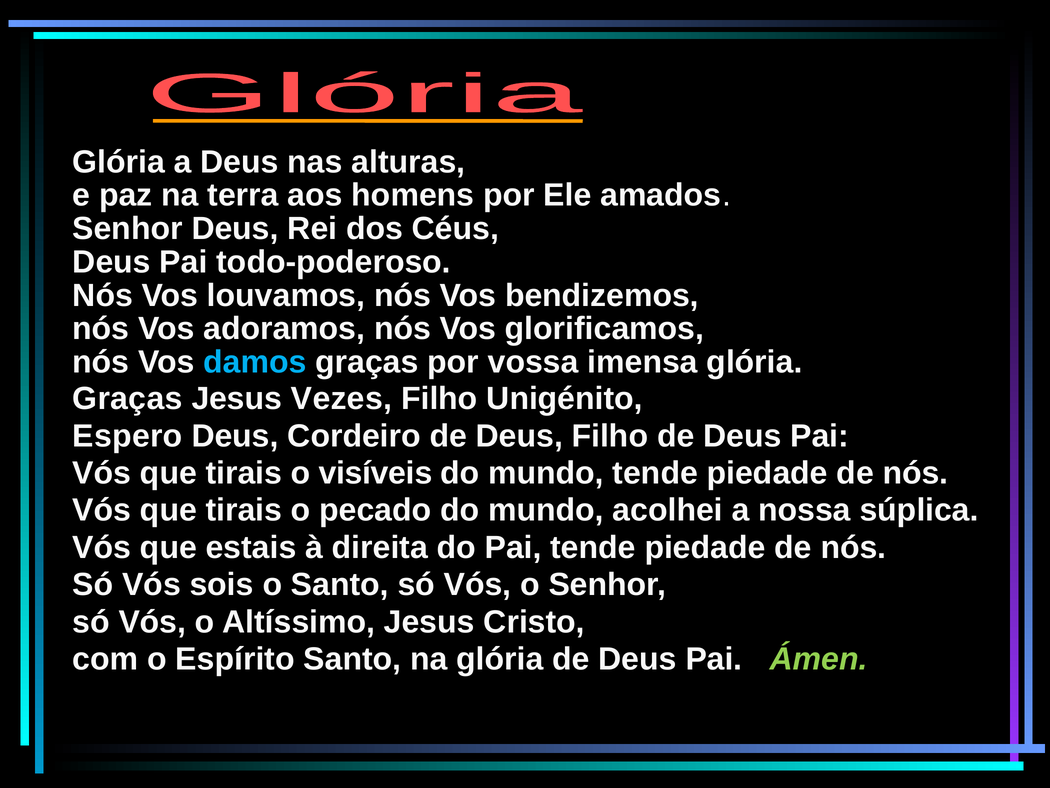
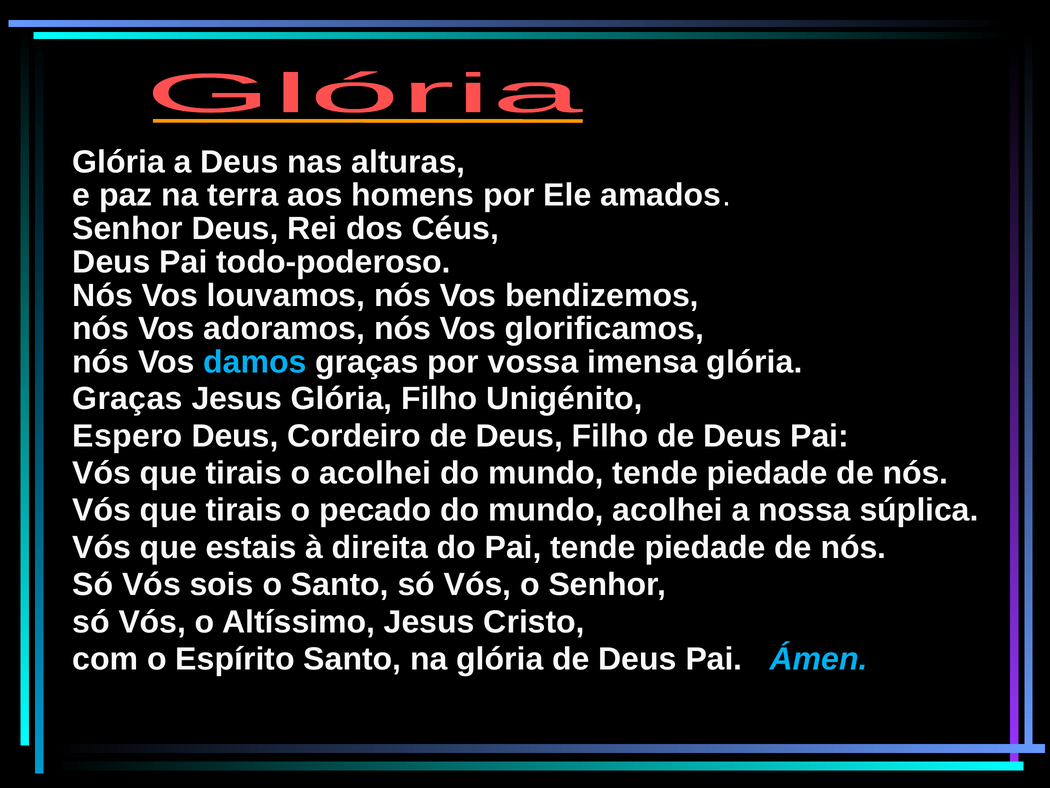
Jesus Vezes: Vezes -> Glória (342, 398)
o visíveis: visíveis -> acolhei (375, 473)
Ámen colour: light green -> light blue (819, 659)
